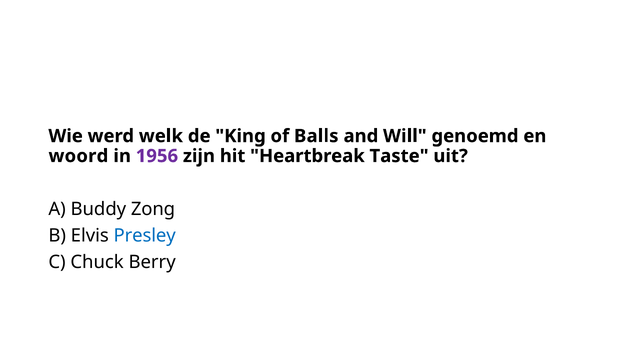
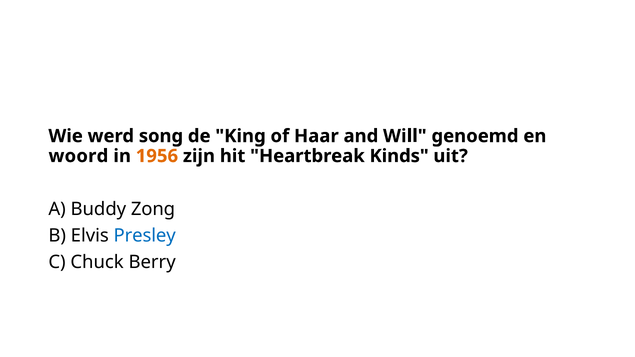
welk: welk -> song (161, 136)
Balls: Balls -> Haar (316, 136)
1956 colour: purple -> orange (157, 156)
Taste: Taste -> Kinds (399, 156)
